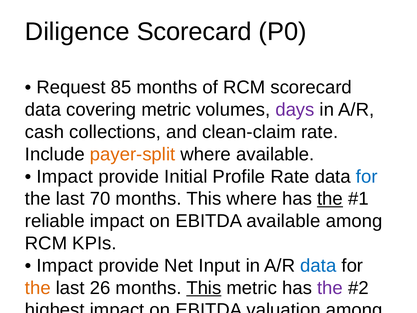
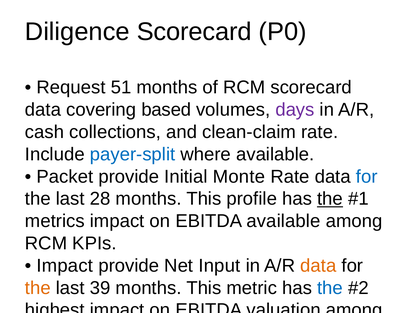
85: 85 -> 51 (121, 87)
covering metric: metric -> based (166, 110)
payer-split colour: orange -> blue (133, 154)
Impact: Impact -> Packet (65, 176)
Profile: Profile -> Monte (239, 176)
70: 70 -> 28 (100, 199)
This where: where -> profile (252, 199)
reliable: reliable -> metrics (55, 221)
data colour: blue -> orange (318, 265)
26: 26 -> 39 (100, 288)
This underline: present -> none (204, 288)
the colour: purple -> blue (330, 288)
